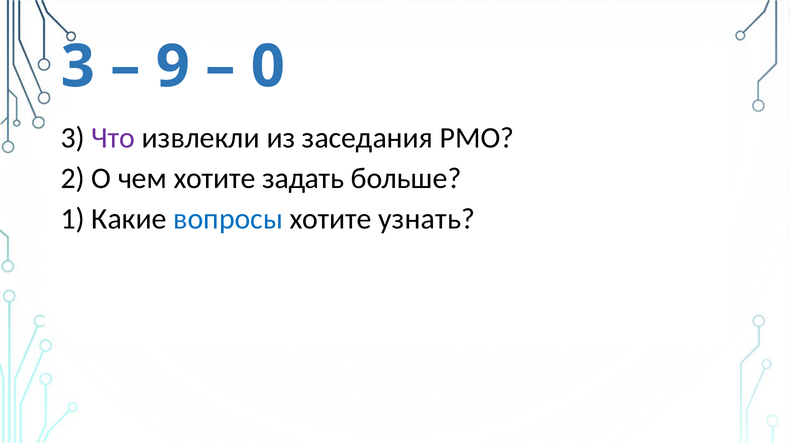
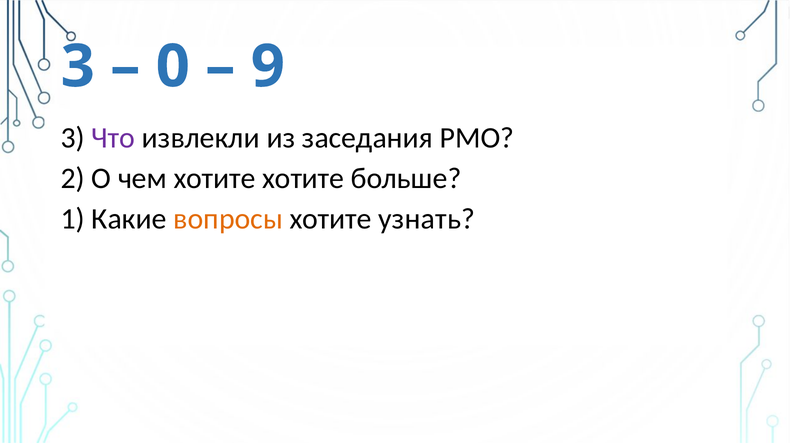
9: 9 -> 0 (173, 67)
0: 0 -> 9 (268, 67)
хотите задать: задать -> хотите (303, 179)
вопросы colour: blue -> orange (228, 219)
